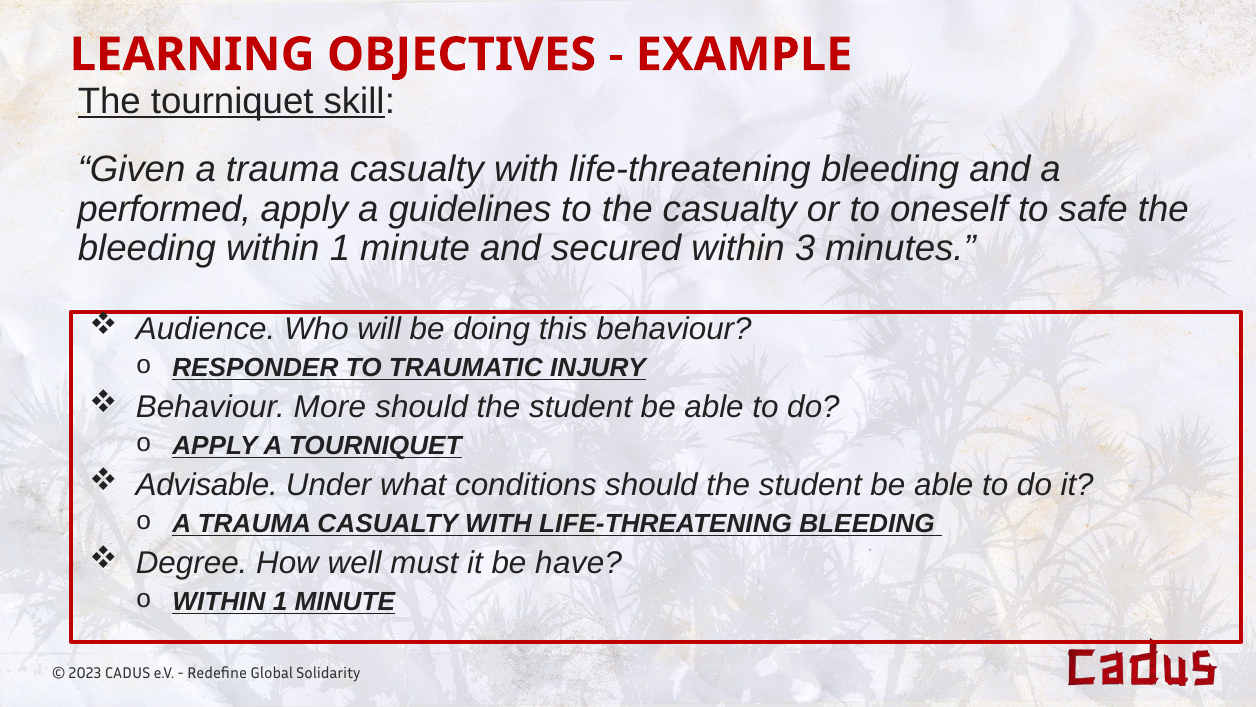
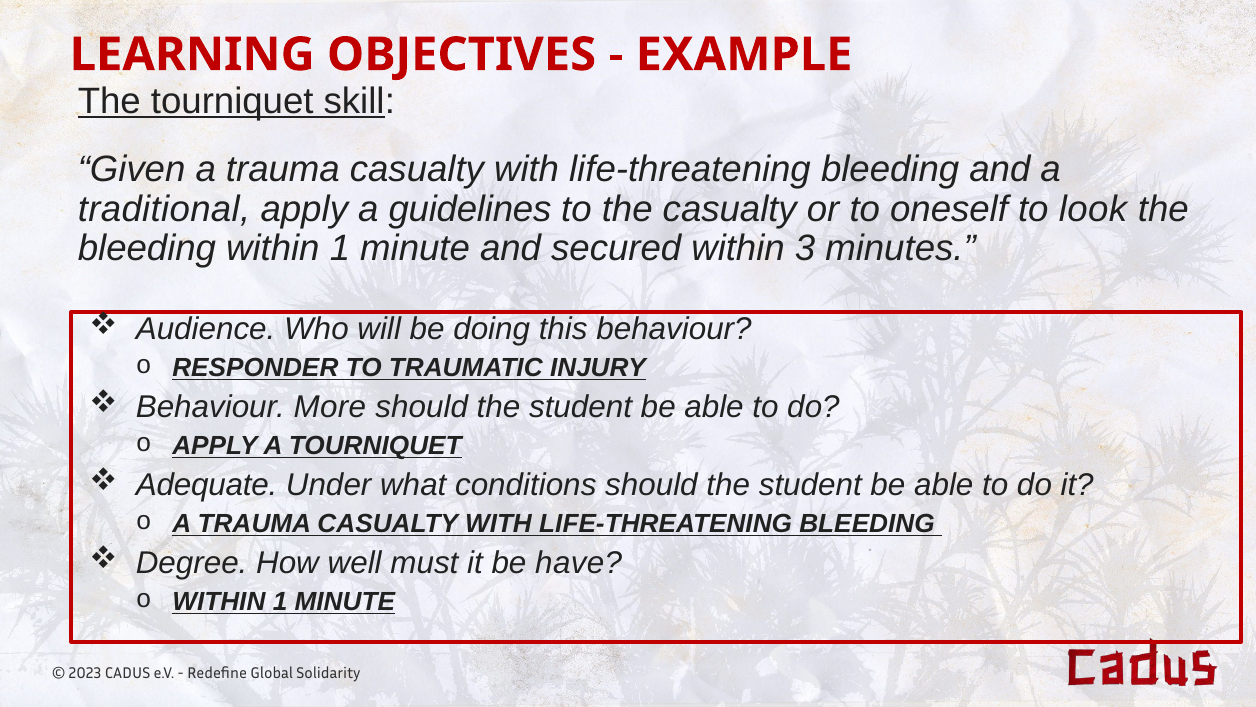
performed: performed -> traditional (164, 209)
safe: safe -> look (1093, 209)
Advisable: Advisable -> Adequate (207, 485)
